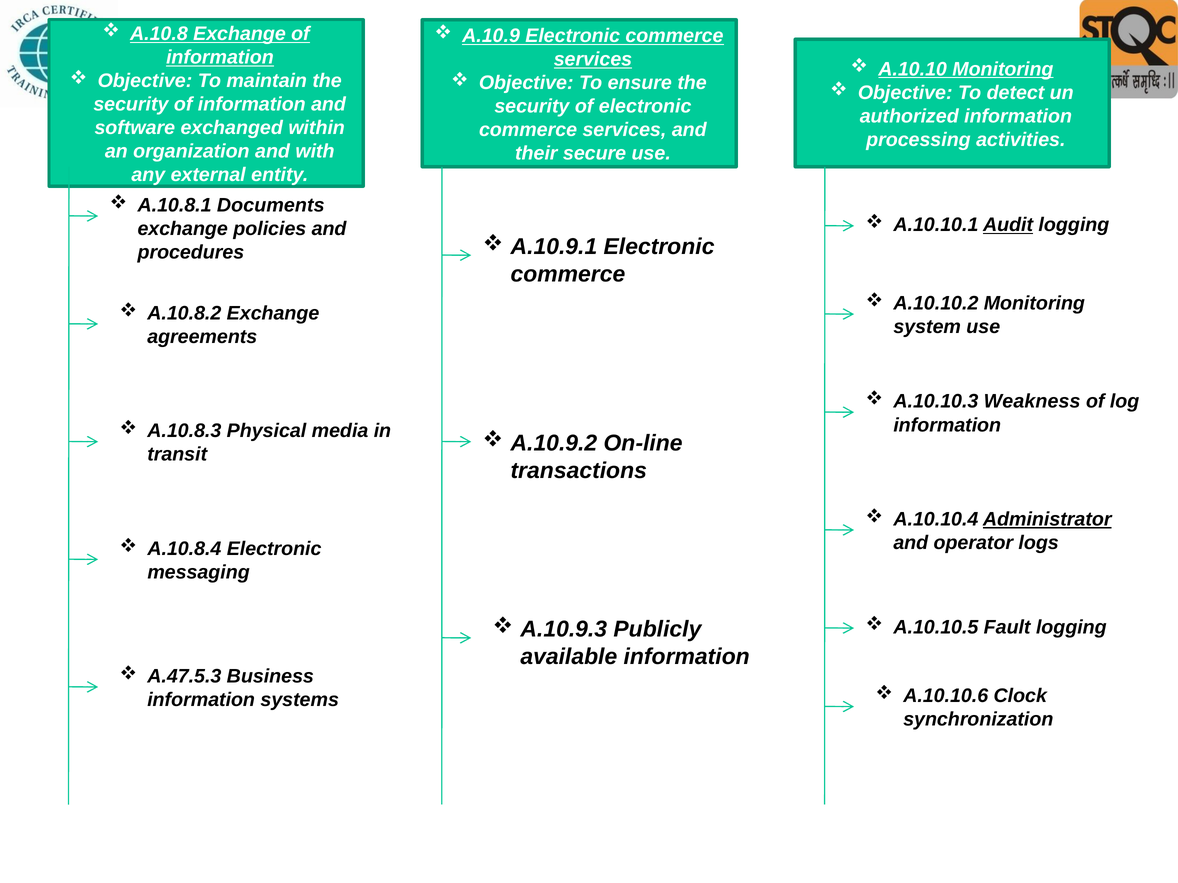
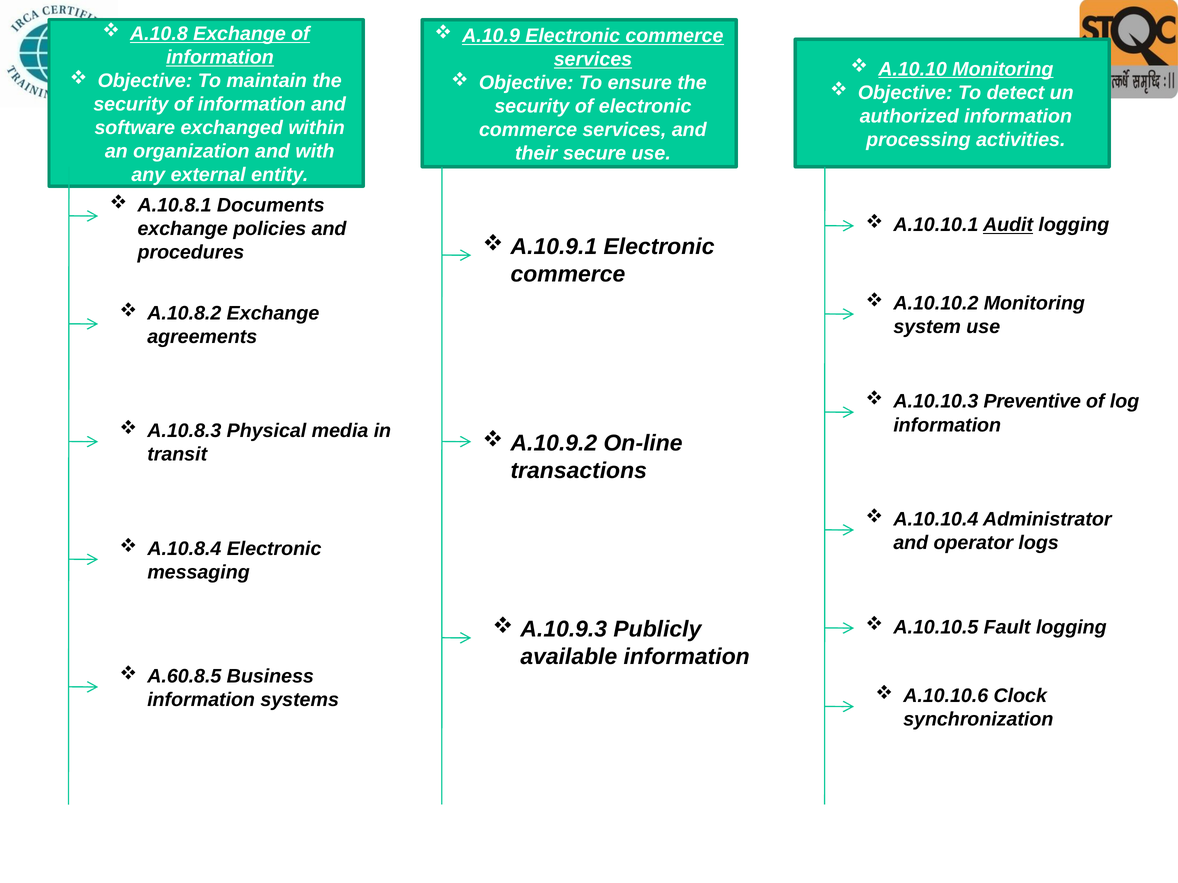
Weakness: Weakness -> Preventive (1032, 402)
Administrator underline: present -> none (1047, 520)
A.47.5.3: A.47.5.3 -> A.60.8.5 (184, 677)
